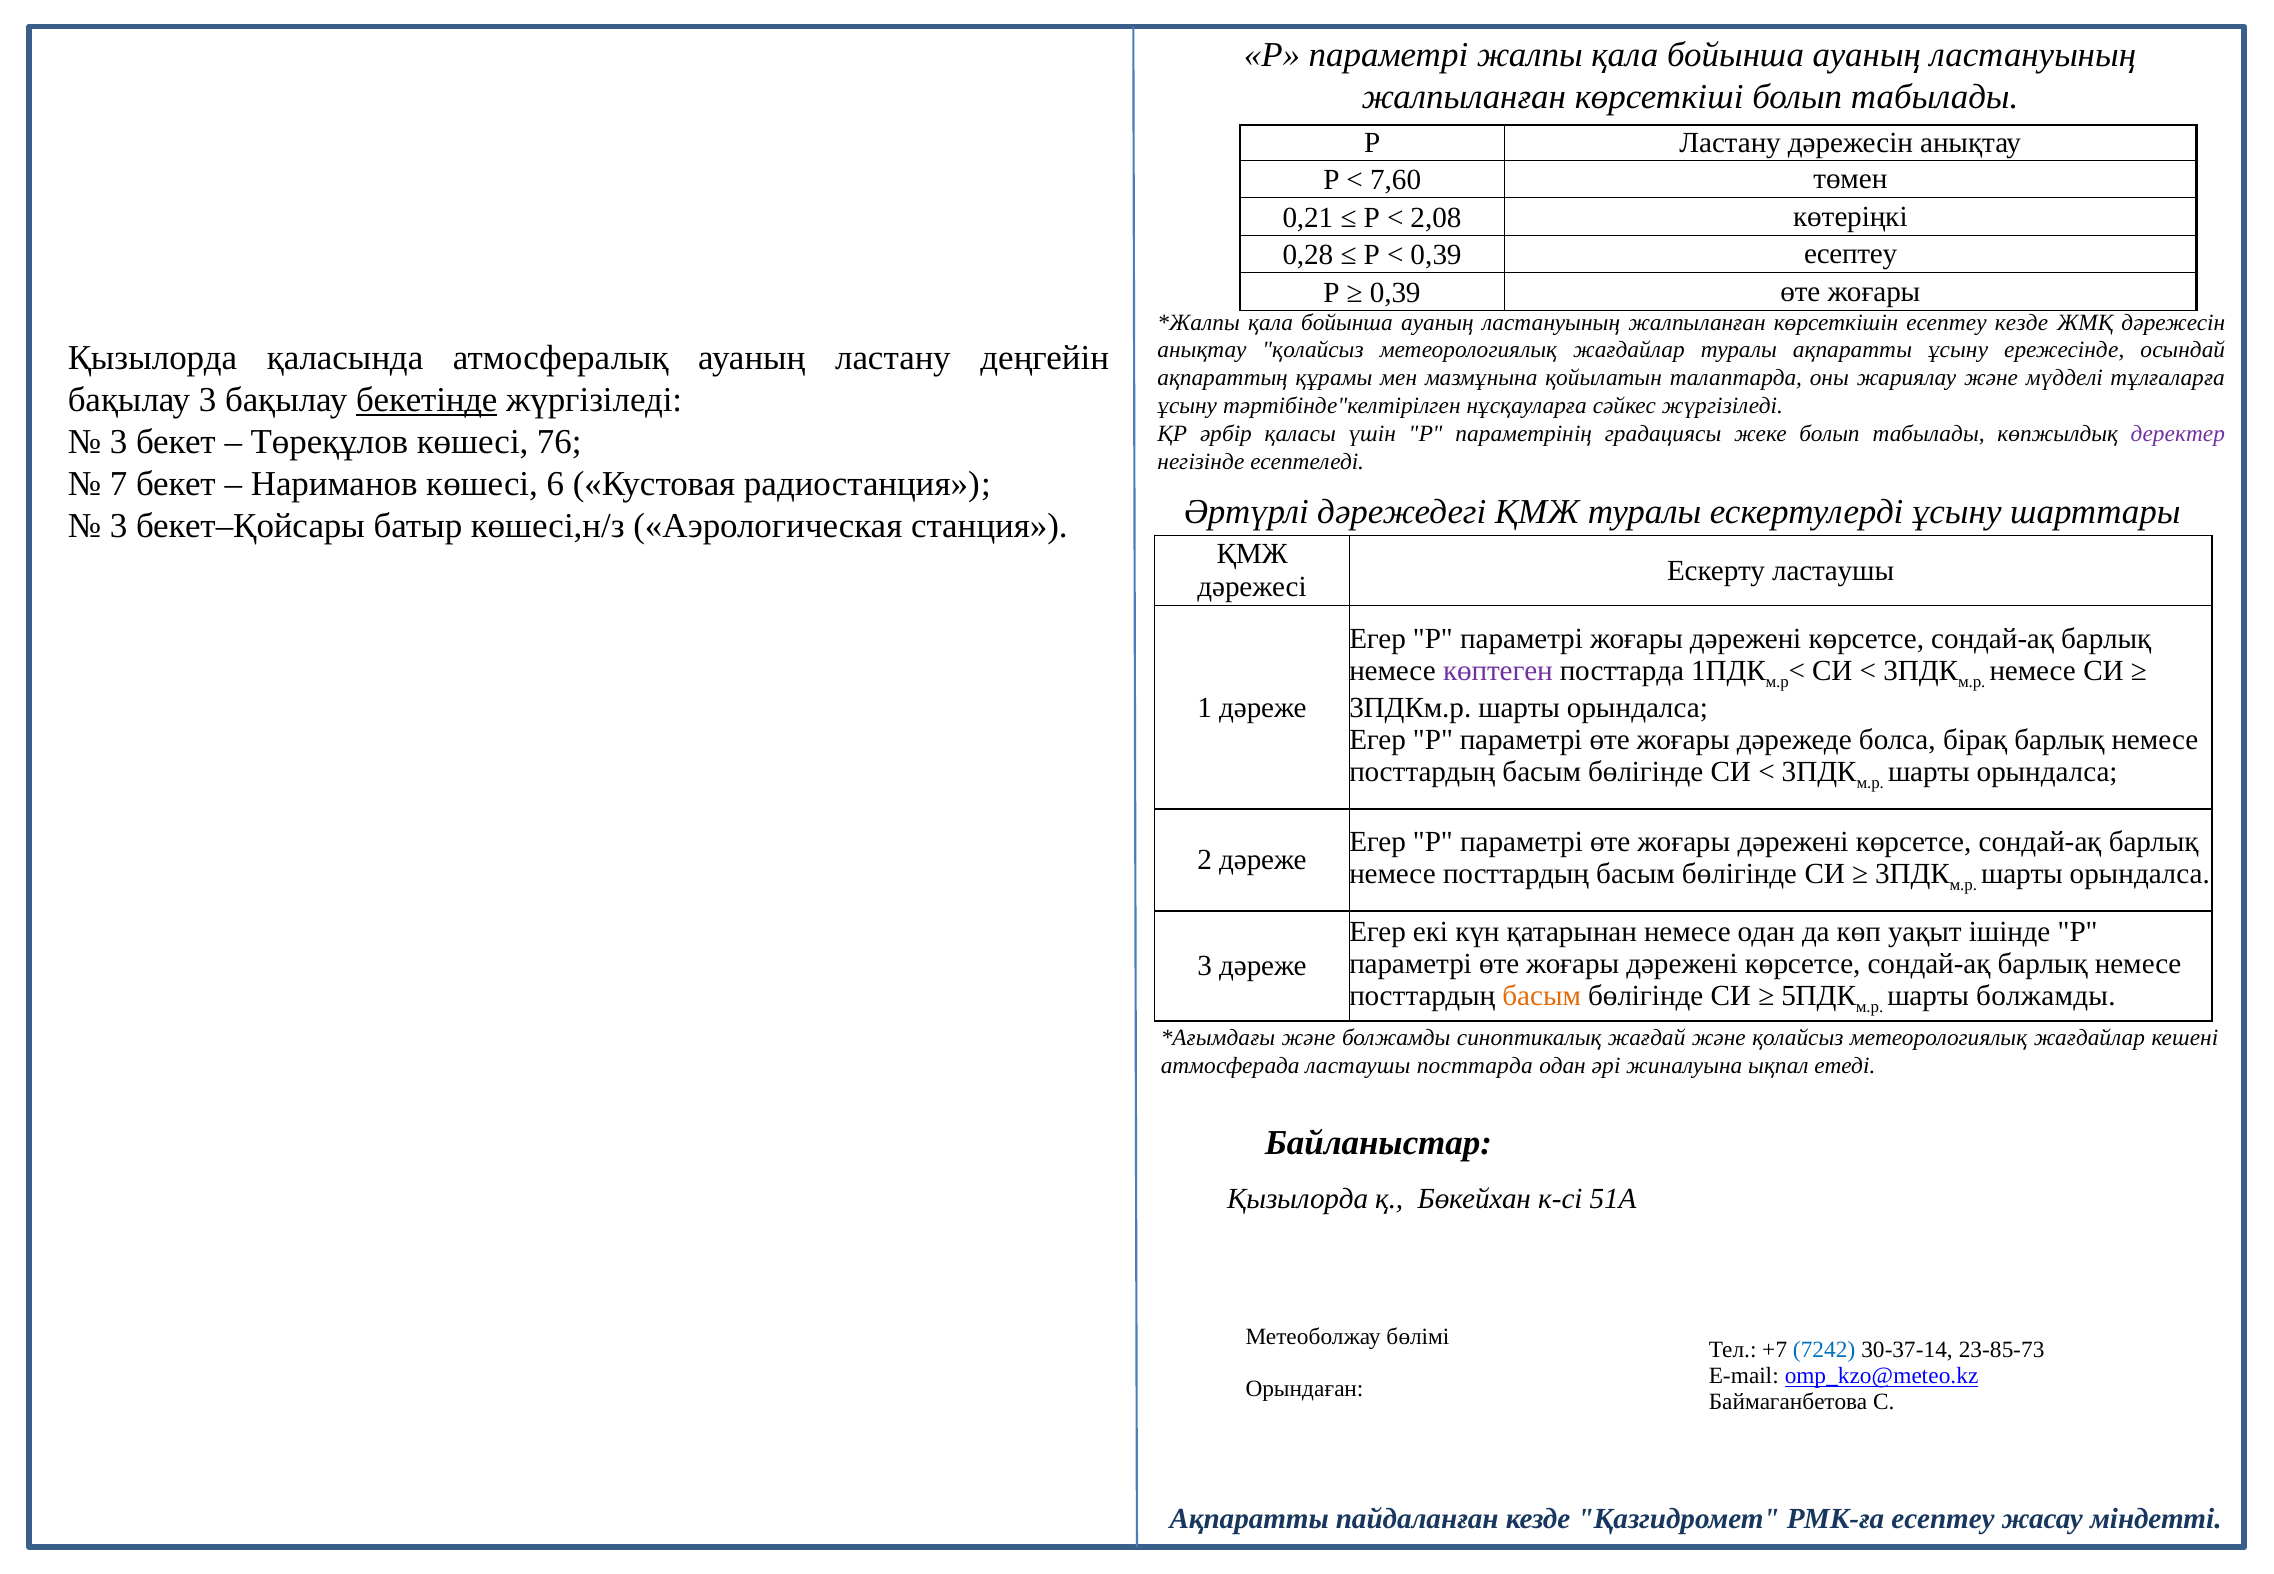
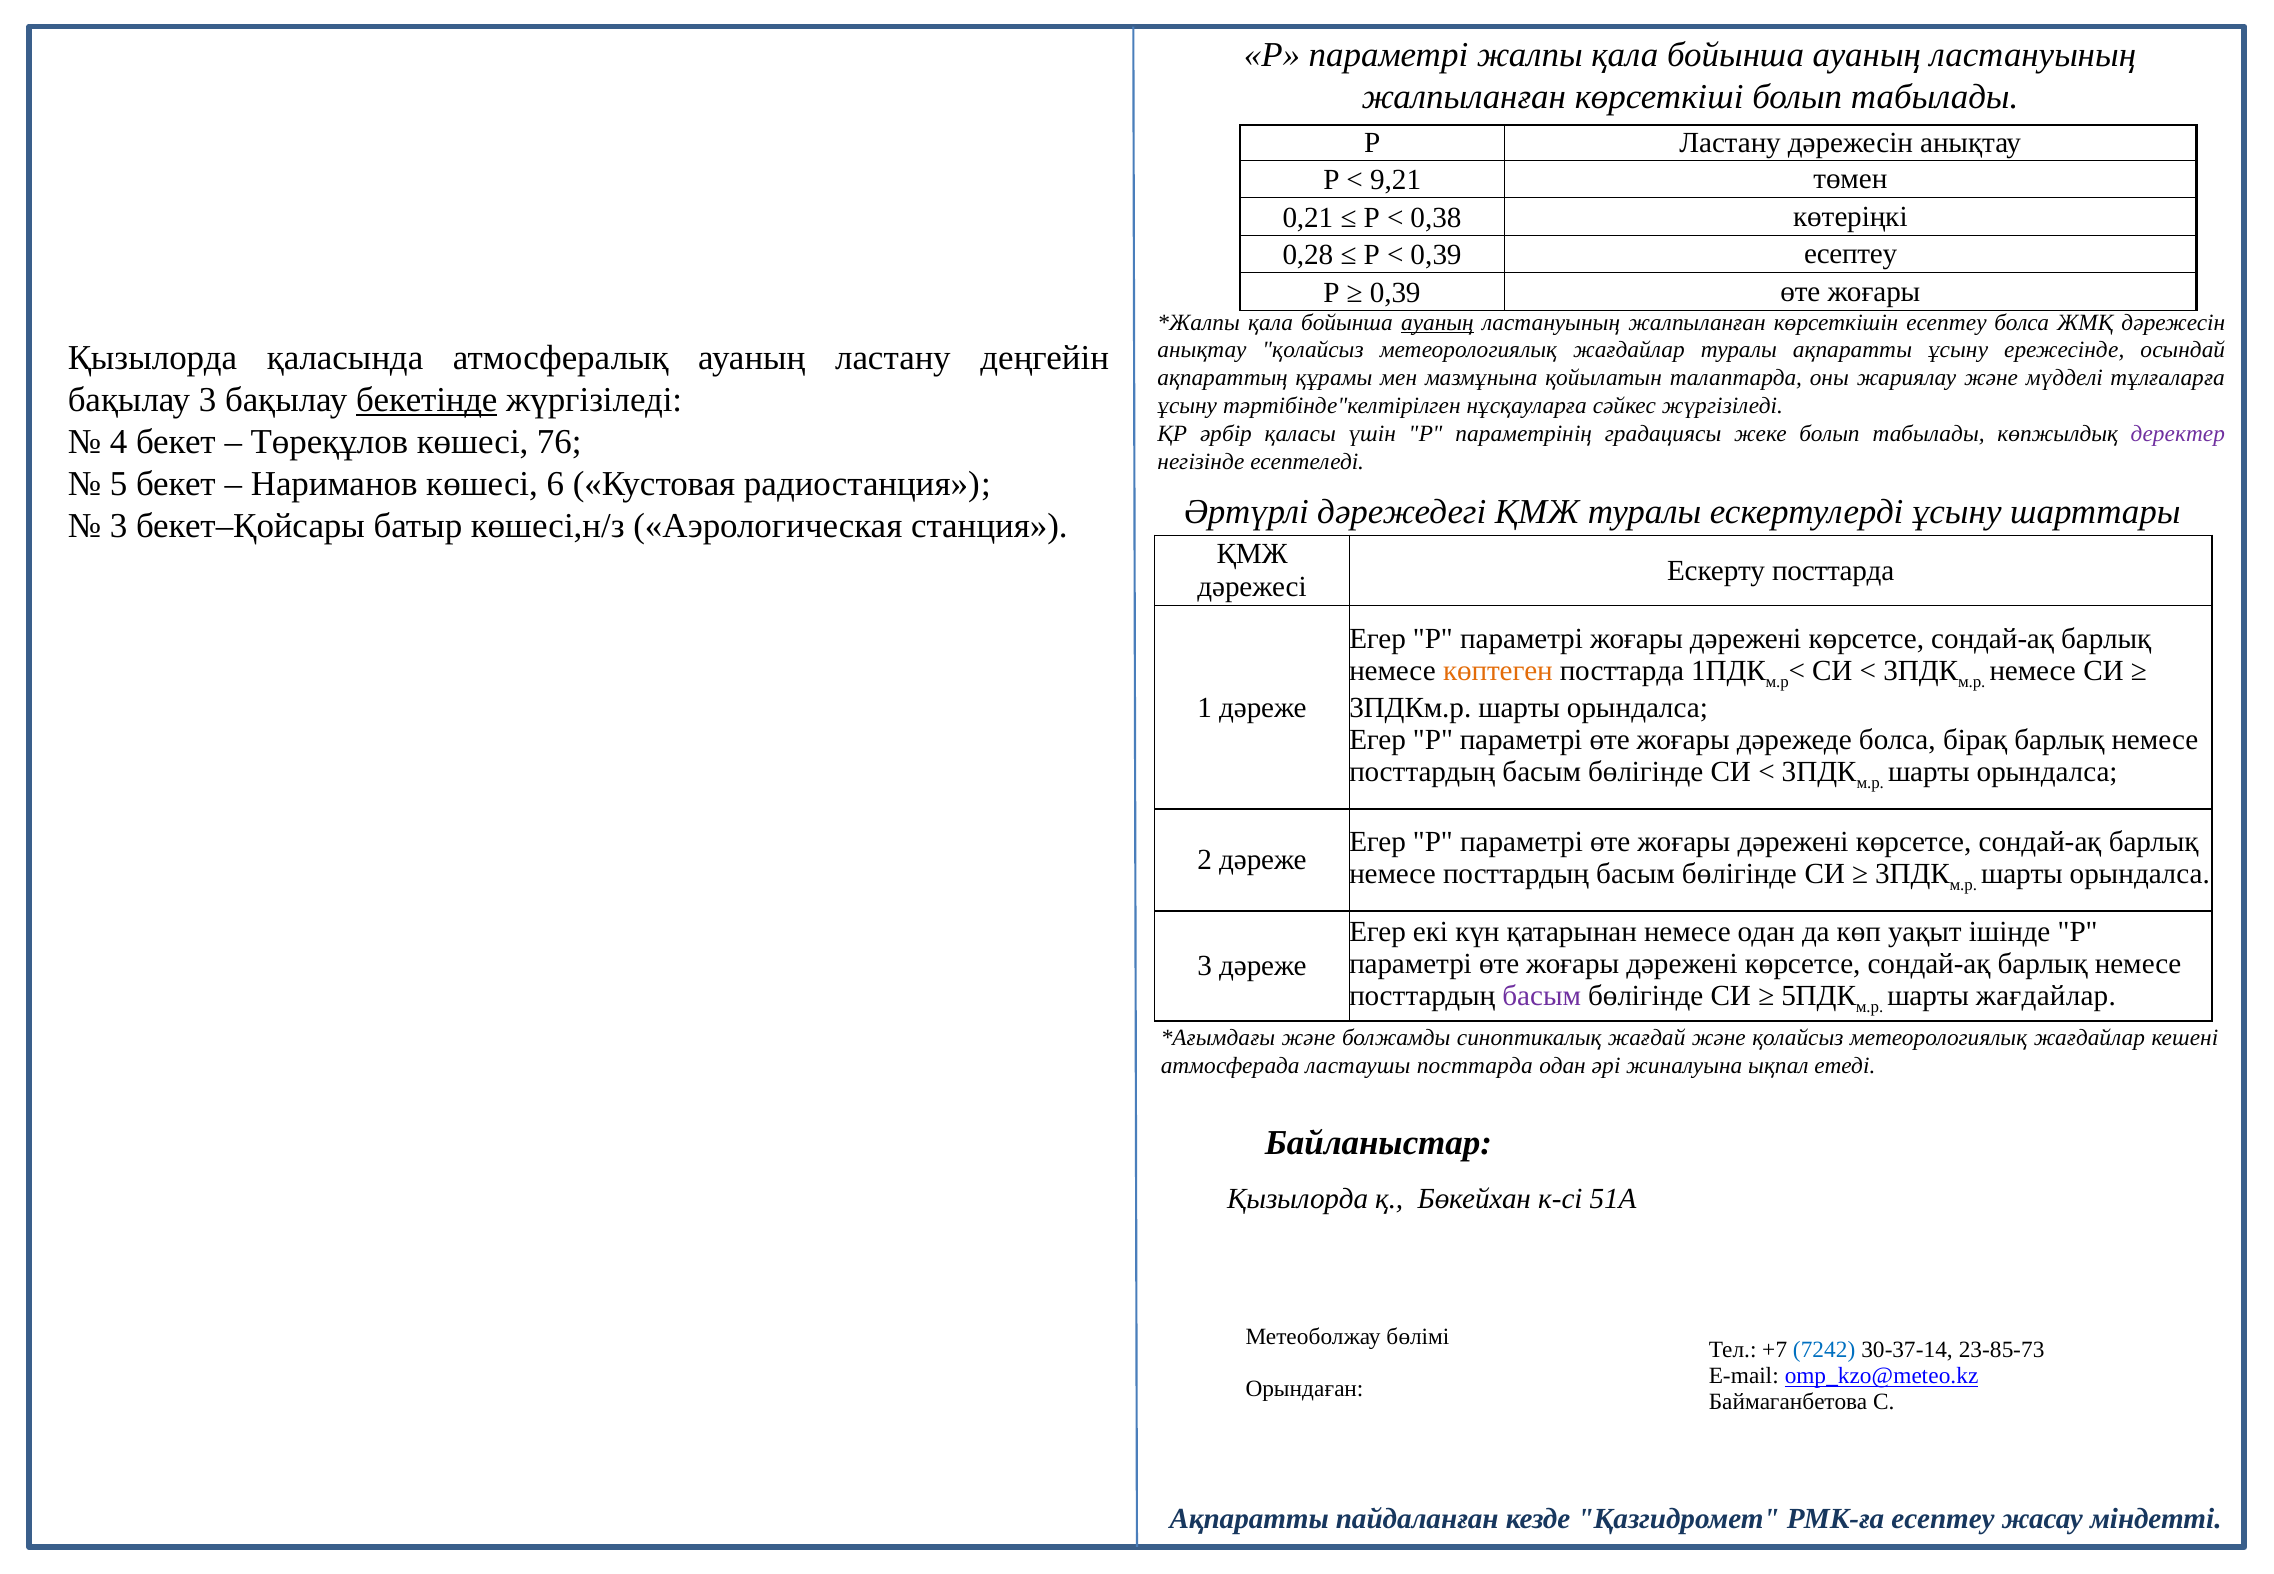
7,60: 7,60 -> 9,21 (1396, 180)
2,08: 2,08 -> 0,38 (1436, 218)
ауаның underline: none -> present (1437, 322)
есептеу кезде: кезде -> болса (2022, 322)
3: 3 -> 4 (119, 442)
7: 7 -> 5 (119, 484)
Ескерту ластаушы: ластаушы -> посттарда (1833, 571)
көптеген colour: purple -> orange (1498, 671)
басым colour: orange -> purple (1542, 996)
шарты болжамды: болжамды -> жағдайлар (2046, 996)
